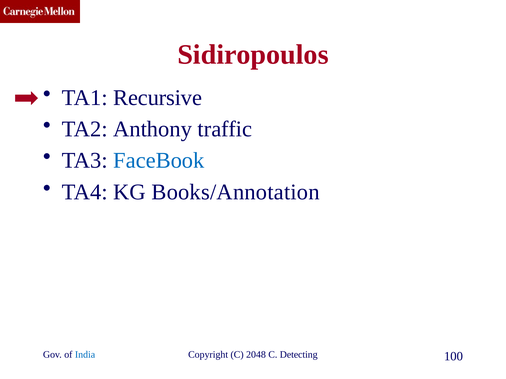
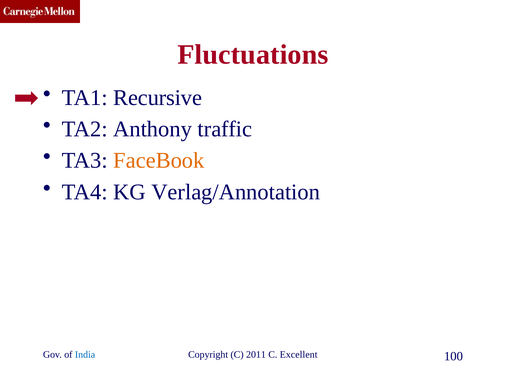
Sidiropoulos: Sidiropoulos -> Fluctuations (253, 55)
FaceBook colour: blue -> orange (159, 161)
Books/Annotation: Books/Annotation -> Verlag/Annotation (236, 192)
2048: 2048 -> 2011 (256, 355)
Detecting: Detecting -> Excellent (299, 355)
